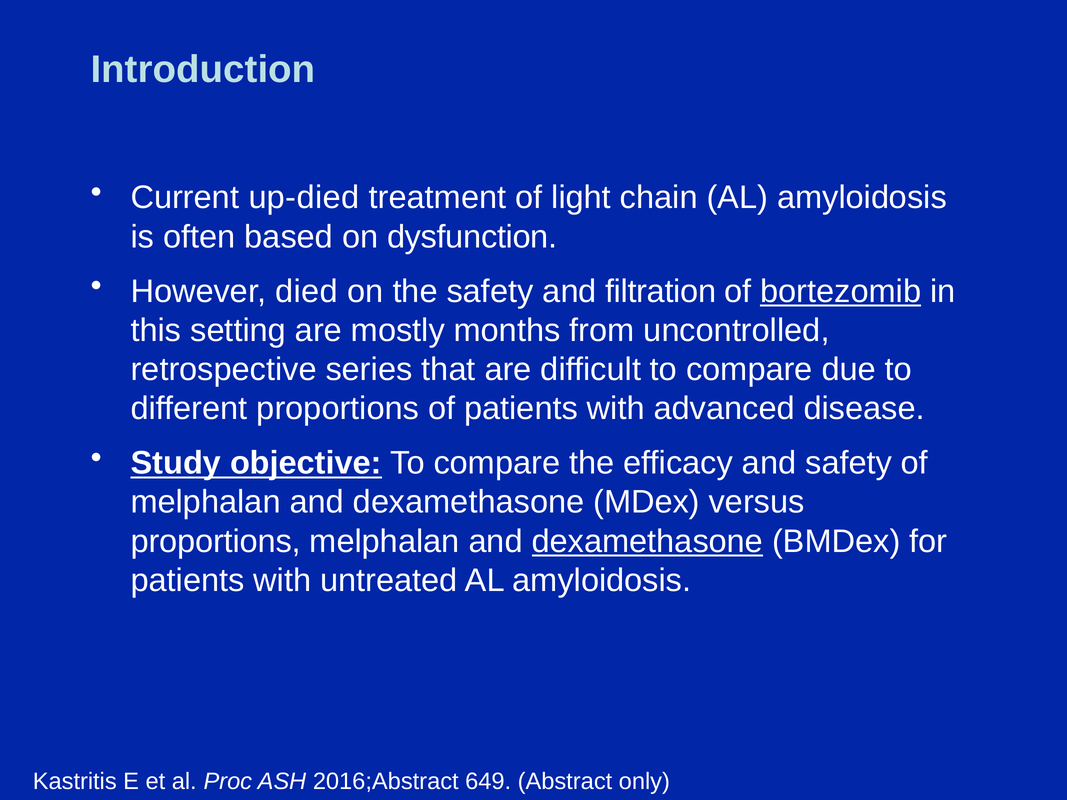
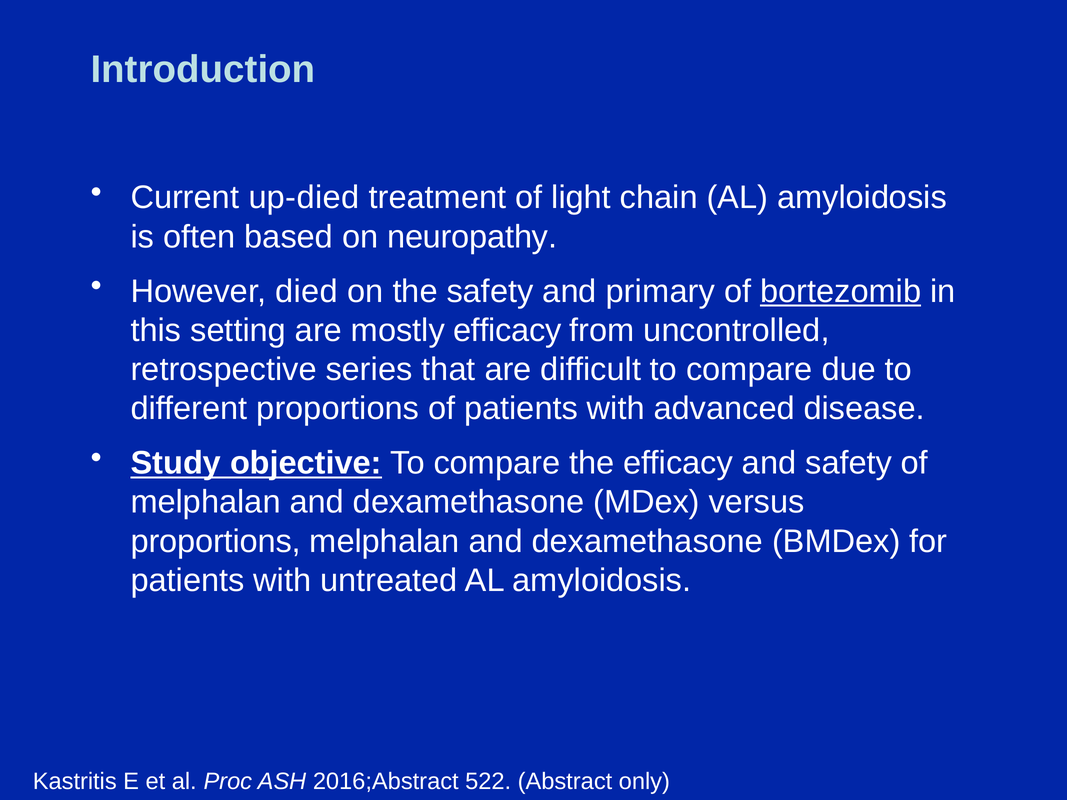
dysfunction: dysfunction -> neuropathy (472, 237)
filtration: filtration -> primary (660, 291)
mostly months: months -> efficacy (507, 331)
dexamethasone underline: present -> none (647, 541)
649: 649 -> 522 (488, 782)
